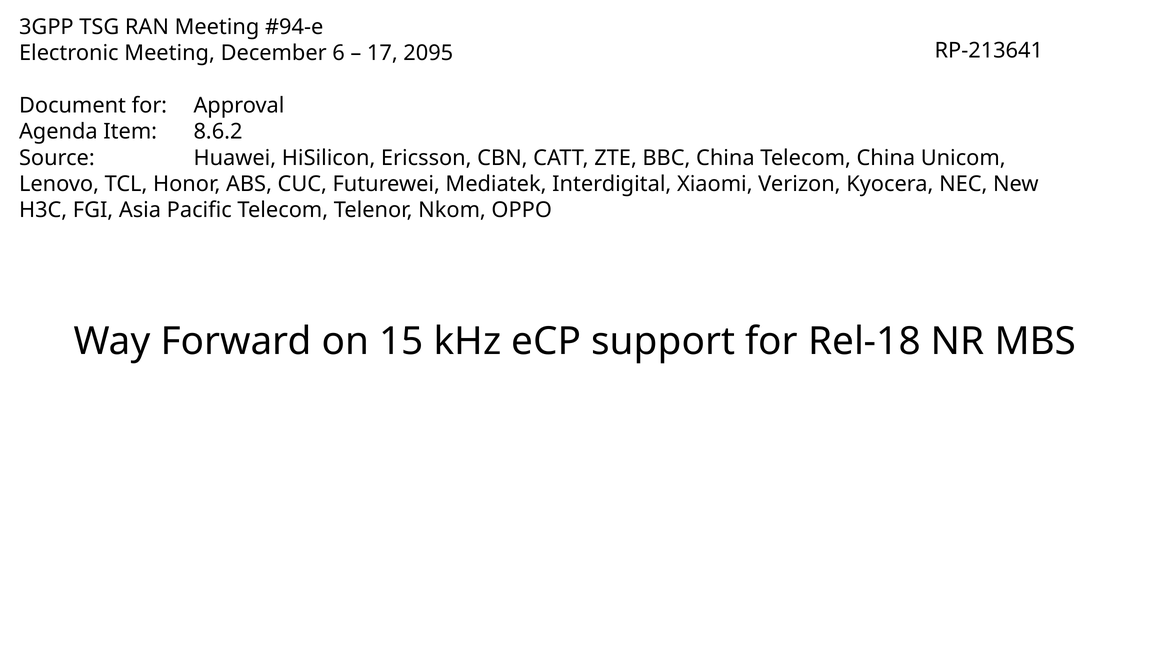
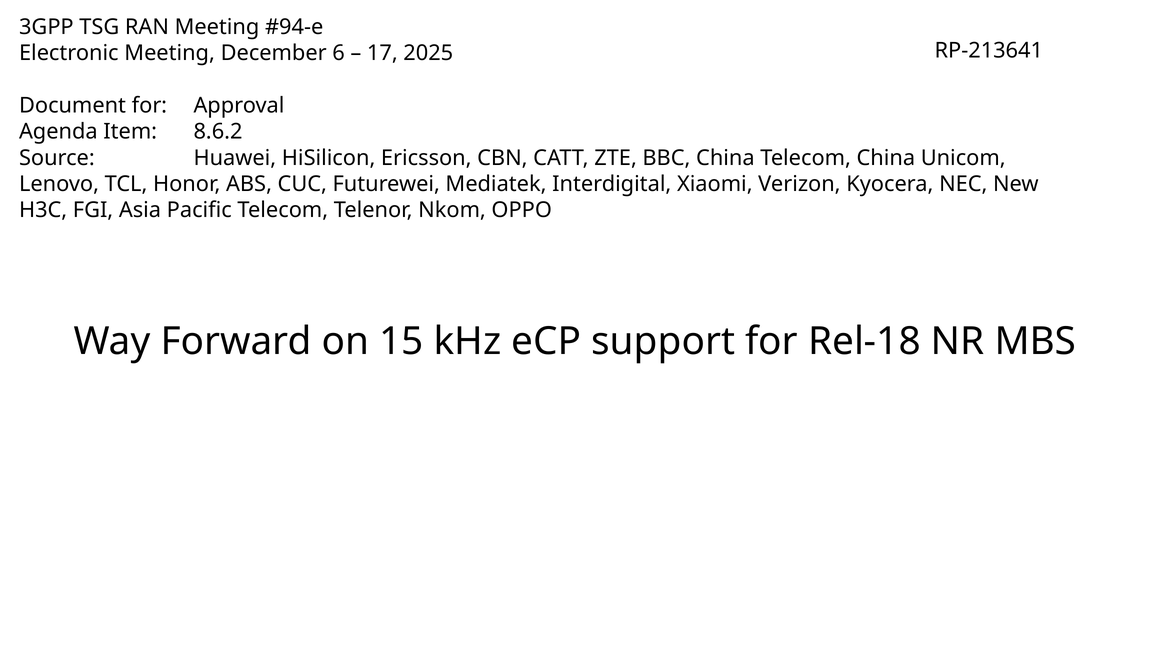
2095: 2095 -> 2025 (428, 53)
